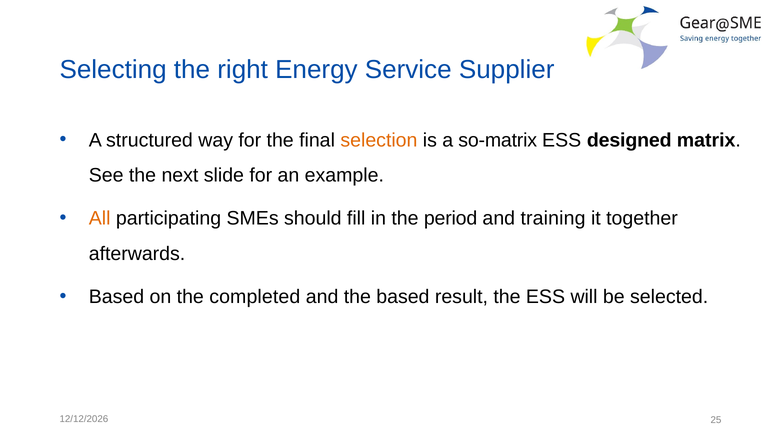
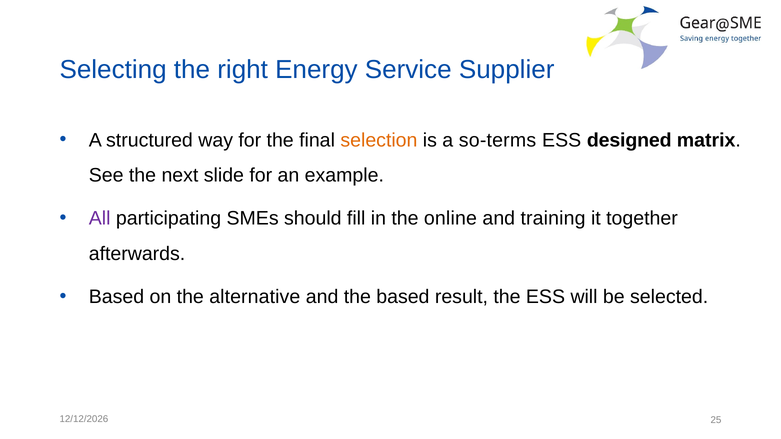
so-matrix: so-matrix -> so-terms (498, 140)
All colour: orange -> purple (100, 219)
period: period -> online (450, 219)
completed: completed -> alternative (255, 297)
